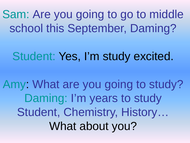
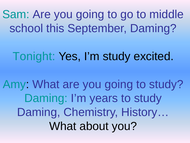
Student: Student -> Tonight (34, 56)
Student: Student -> Daming (39, 112)
